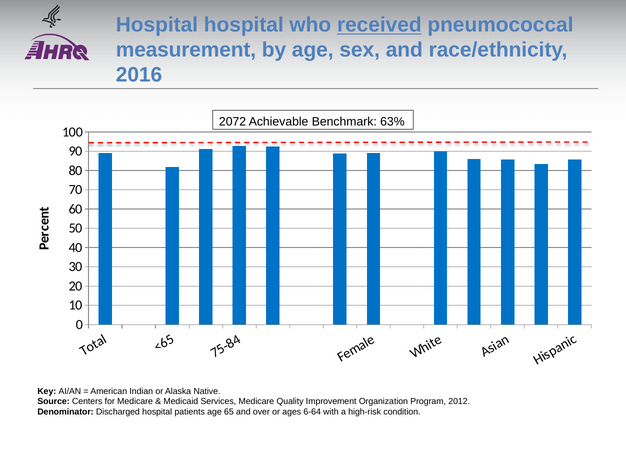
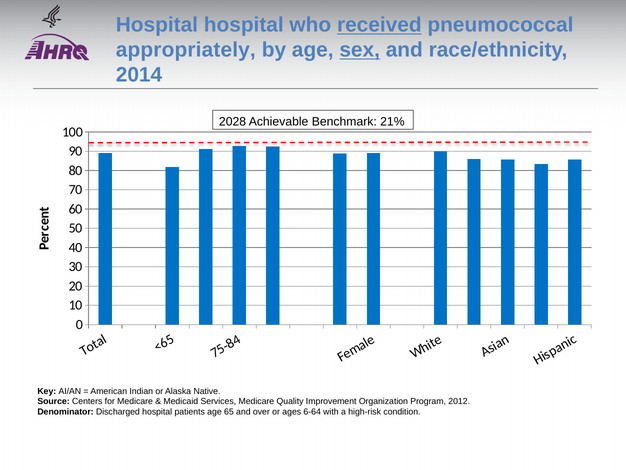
measurement: measurement -> appropriately (186, 50)
sex underline: none -> present (360, 50)
2016: 2016 -> 2014 (139, 75)
2072: 2072 -> 2028 (233, 122)
63%: 63% -> 21% (392, 122)
